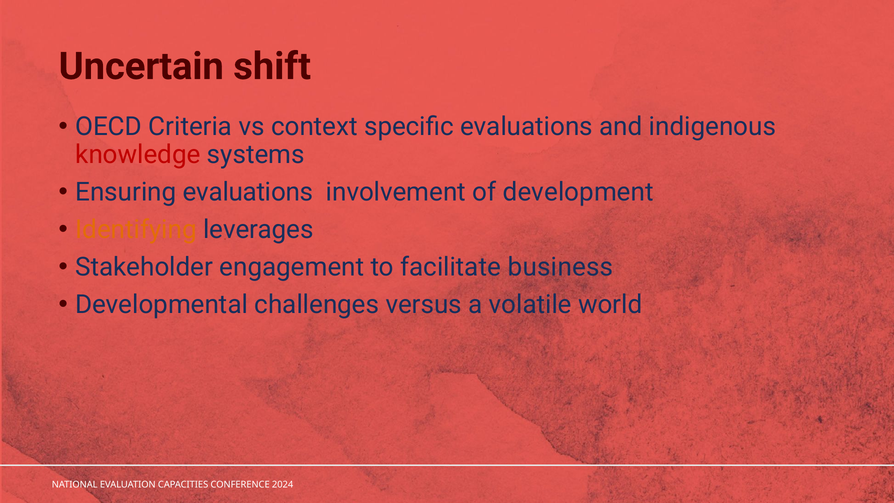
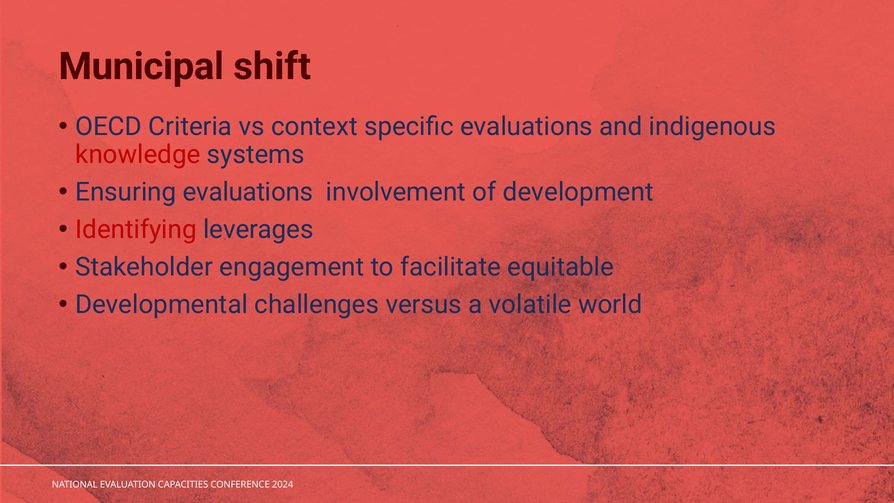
Uncertain: Uncertain -> Municipal (141, 66)
Identifying colour: orange -> red (136, 230)
business: business -> equitable (561, 267)
